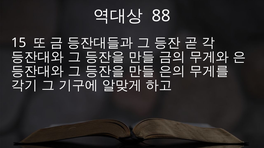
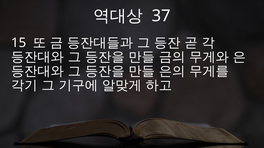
88: 88 -> 37 (161, 16)
